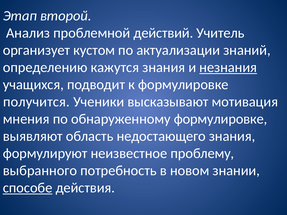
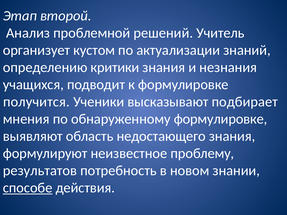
действий: действий -> решений (163, 33)
кажутся: кажутся -> критики (115, 68)
незнания underline: present -> none (228, 68)
мотивация: мотивация -> подбирает (245, 102)
выбранного: выбранного -> результатов (40, 171)
